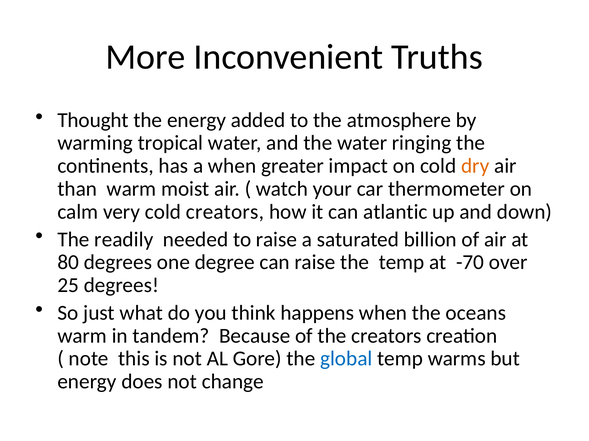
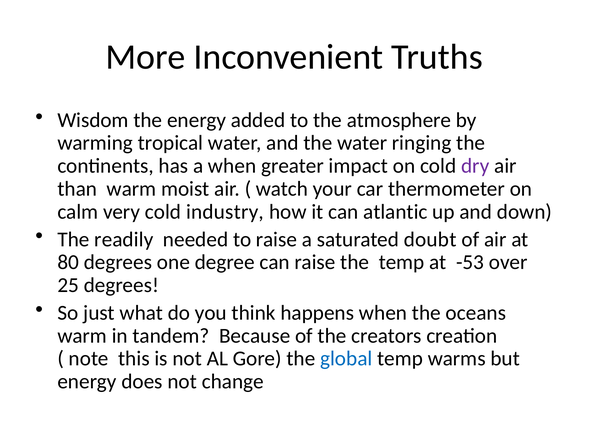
Thought: Thought -> Wisdom (93, 120)
dry colour: orange -> purple (475, 166)
cold creators: creators -> industry (225, 212)
billion: billion -> doubt (430, 240)
-70: -70 -> -53 (470, 263)
